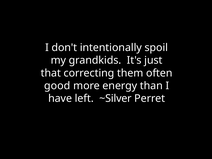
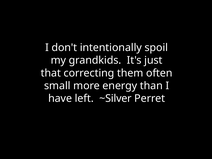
good: good -> small (57, 86)
